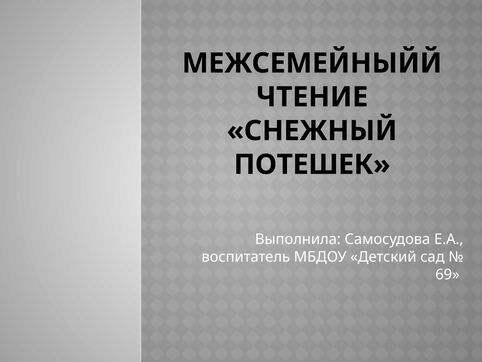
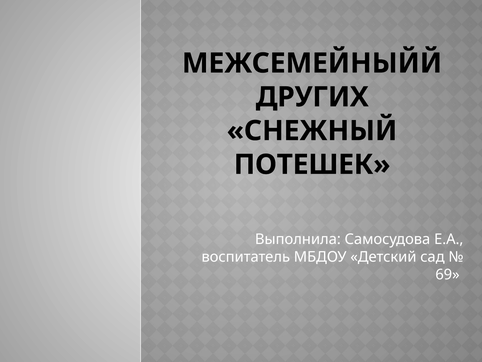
ЧТЕНИЕ: ЧТЕНИЕ -> ДРУГИХ (312, 97)
